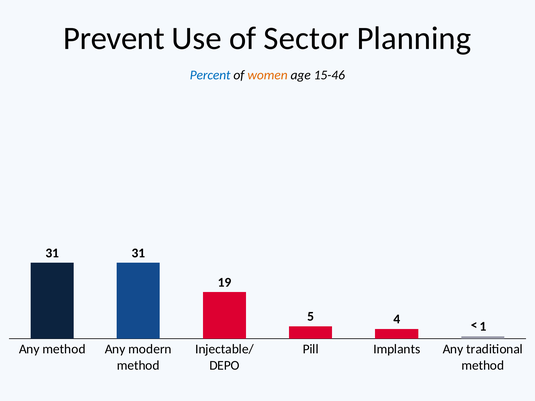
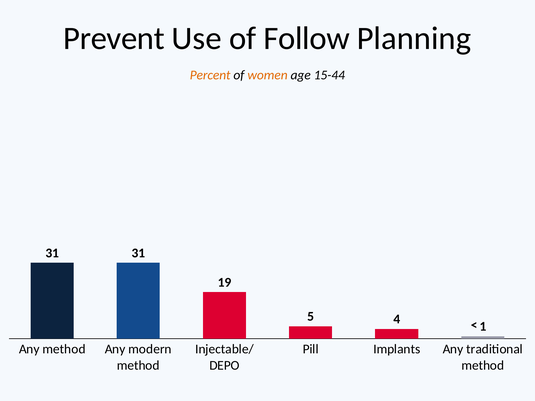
Sector: Sector -> Follow (307, 39)
Percent colour: blue -> orange (210, 75)
15-46: 15-46 -> 15-44 (329, 75)
